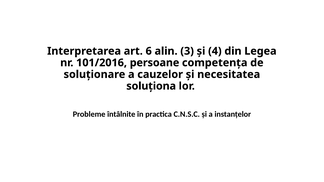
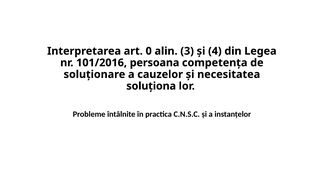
6: 6 -> 0 (149, 51)
persoane: persoane -> persoana (155, 63)
